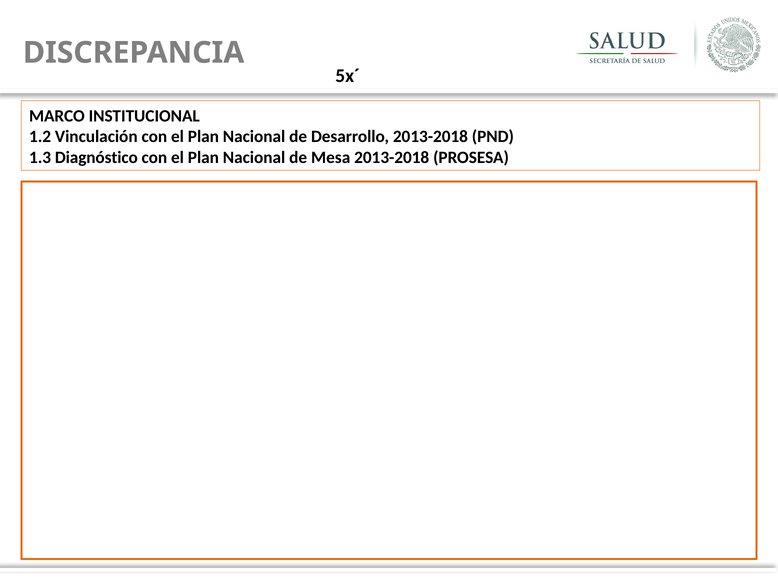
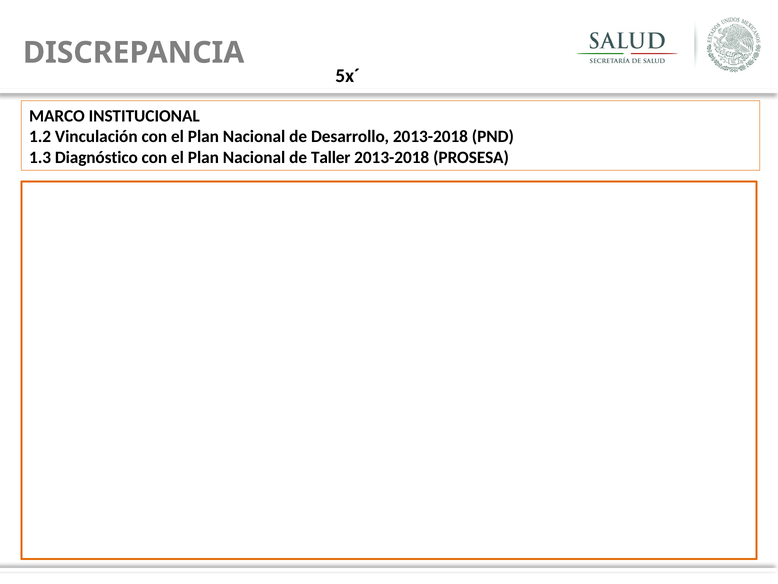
Mesa: Mesa -> Taller (331, 157)
